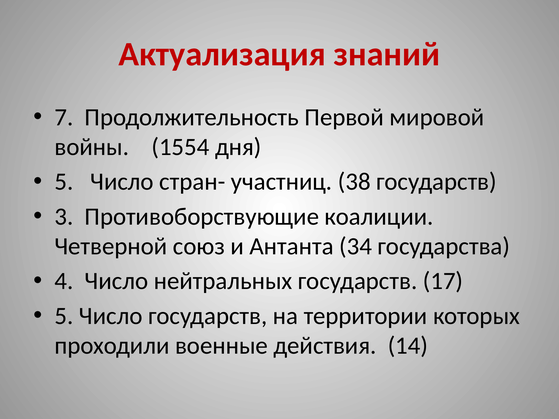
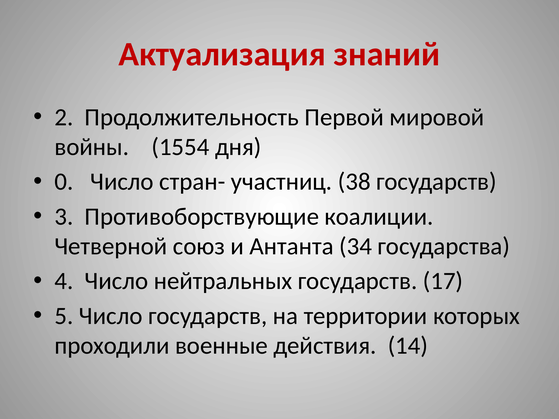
7: 7 -> 2 (64, 117)
5: 5 -> 0 (64, 182)
